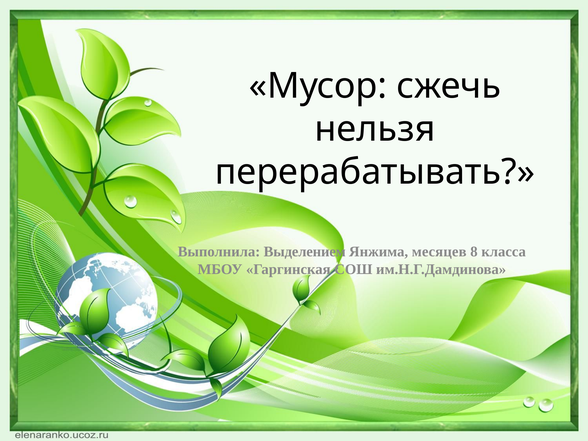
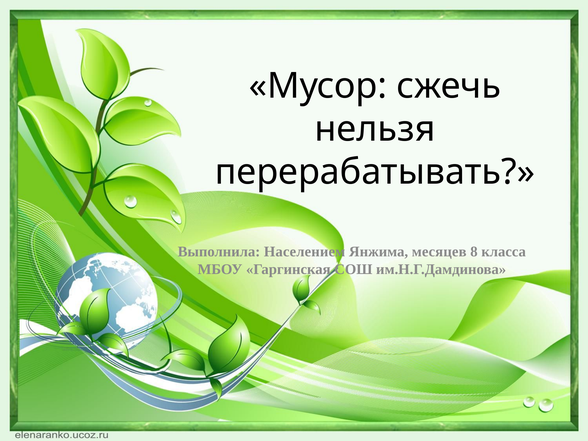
Выделением: Выделением -> Населением (305, 252)
